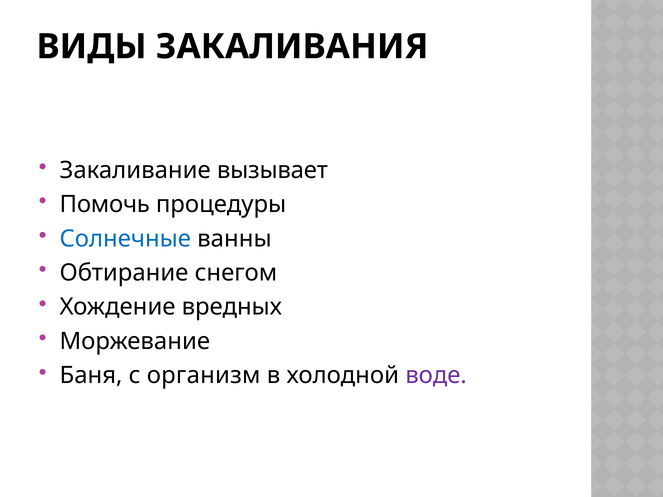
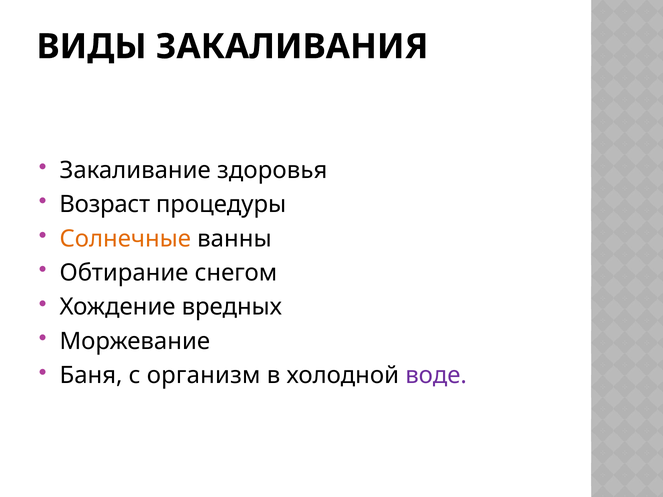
вызывает: вызывает -> здоровья (272, 170)
Помочь: Помочь -> Возраст (105, 204)
Солнечные colour: blue -> orange (125, 239)
